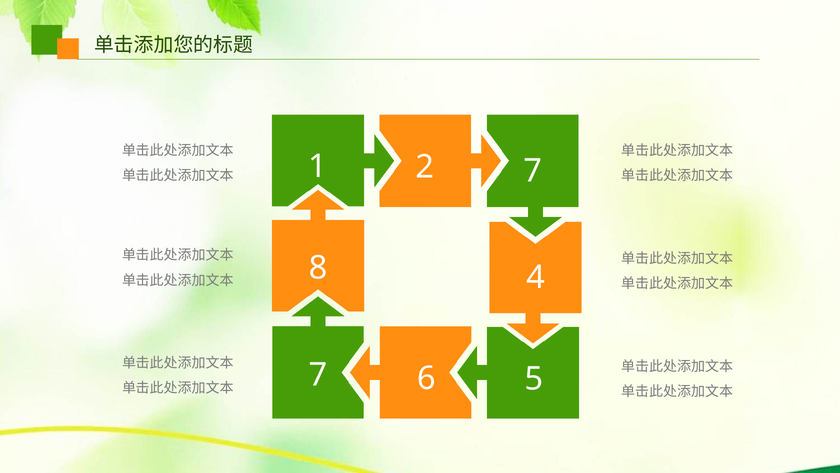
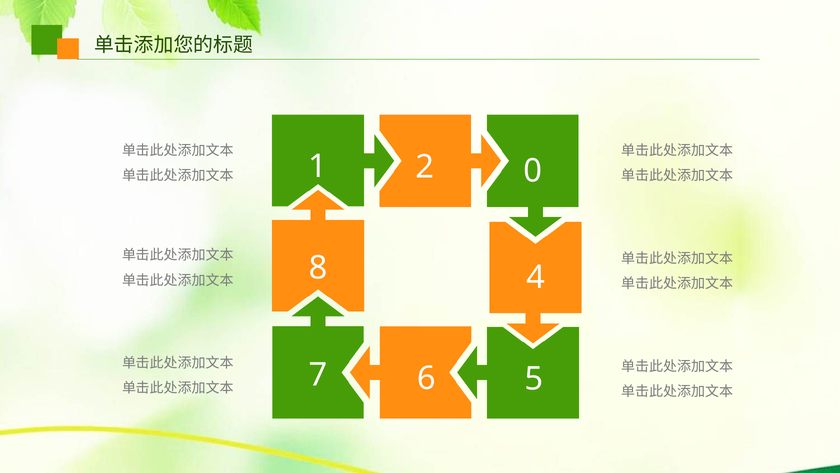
2 7: 7 -> 0 (533, 171)
